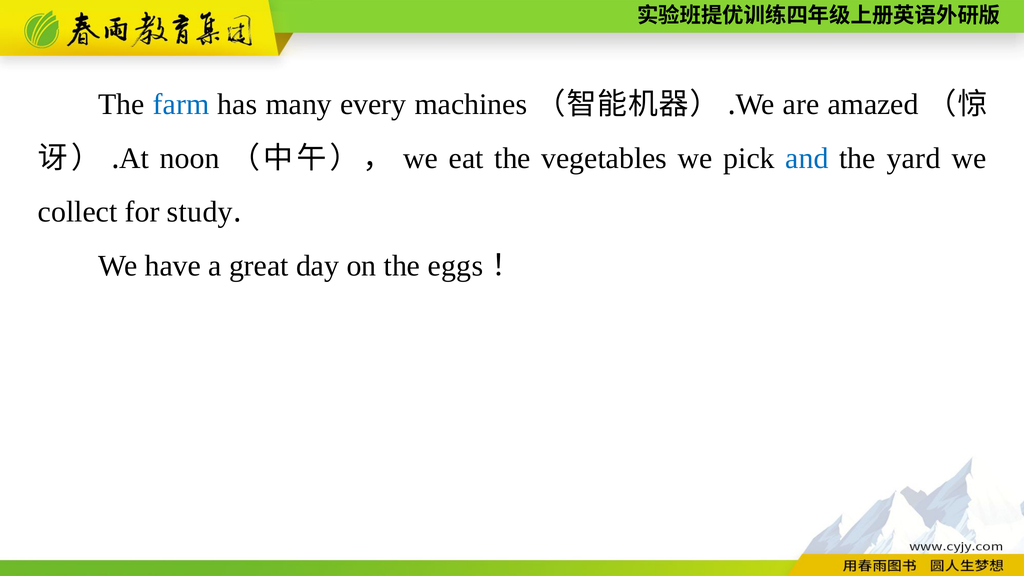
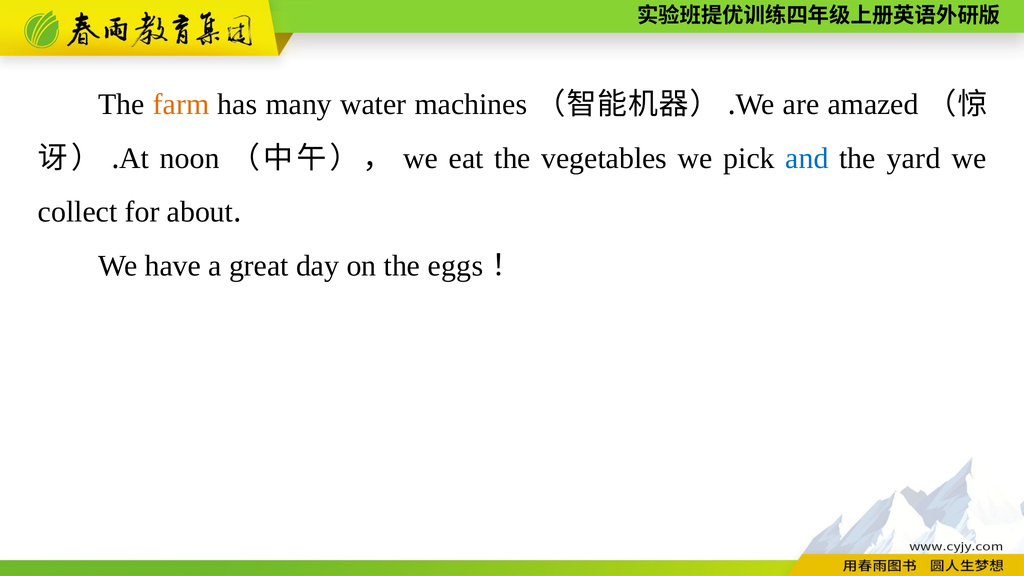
farm colour: blue -> orange (181, 104)
every: every -> water (373, 104)
study: study -> about (200, 212)
